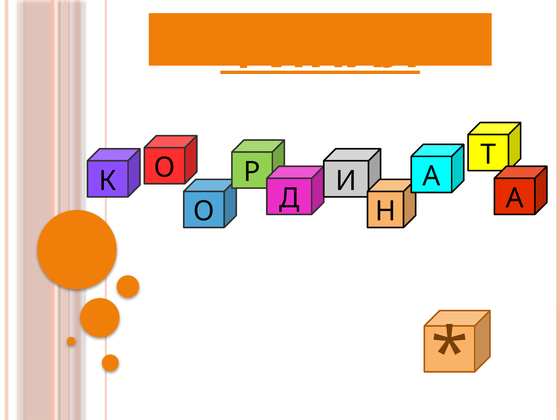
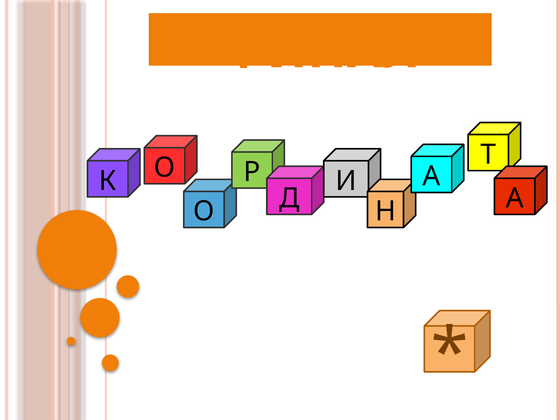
ФИНАЛ underline: present -> none (320, 50)
